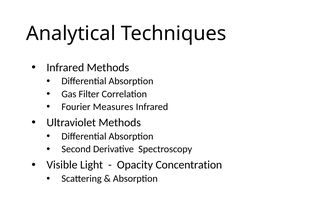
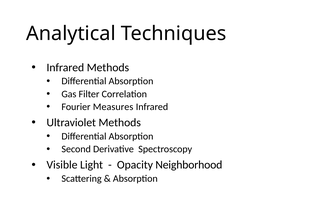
Concentration: Concentration -> Neighborhood (189, 165)
